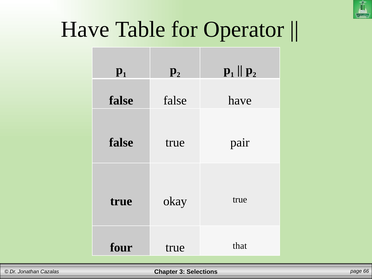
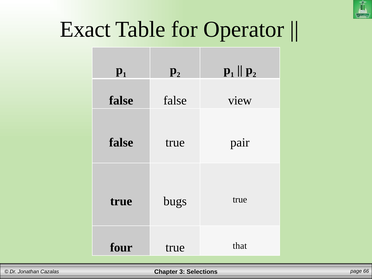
Have: Have -> Exact (85, 29)
false have: have -> view (240, 100)
okay: okay -> bugs (175, 201)
